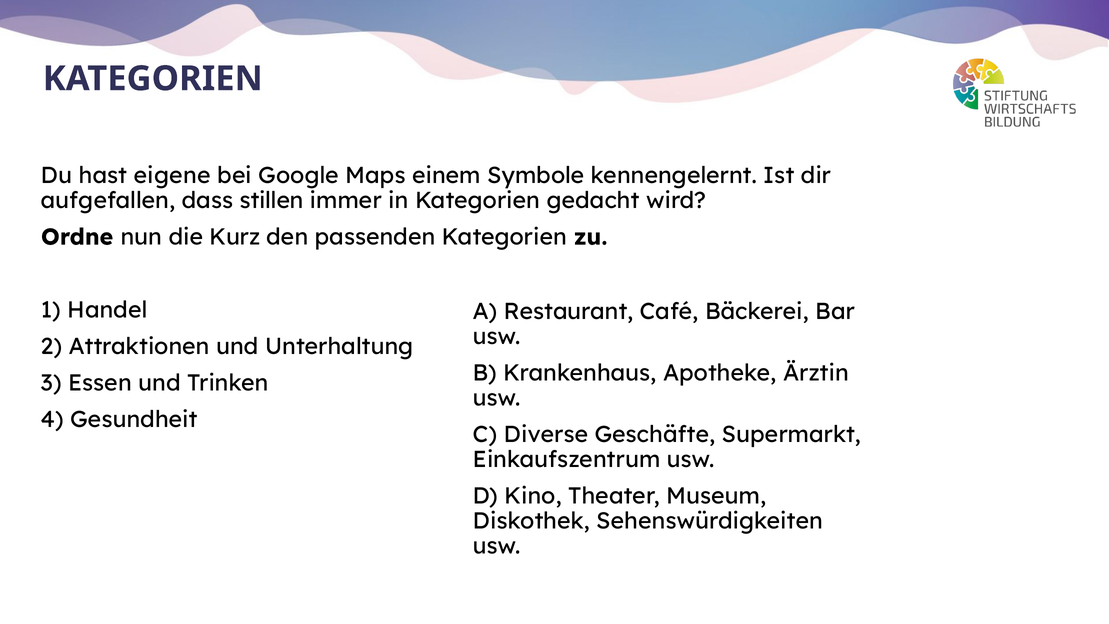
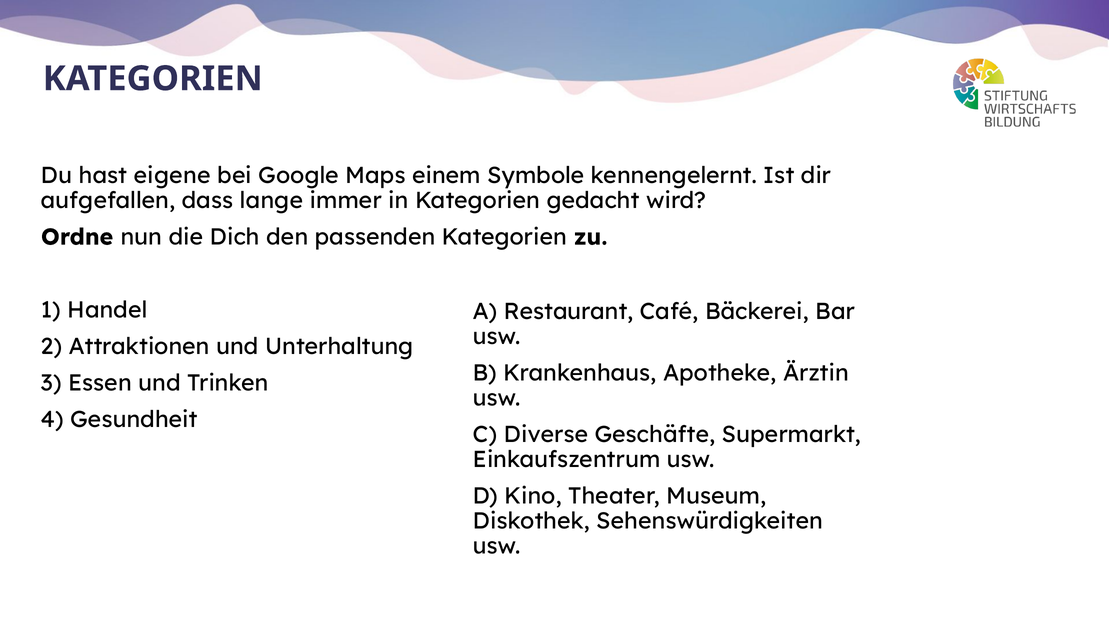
stillen: stillen -> lange (271, 200)
Kurz: Kurz -> Dich (235, 237)
